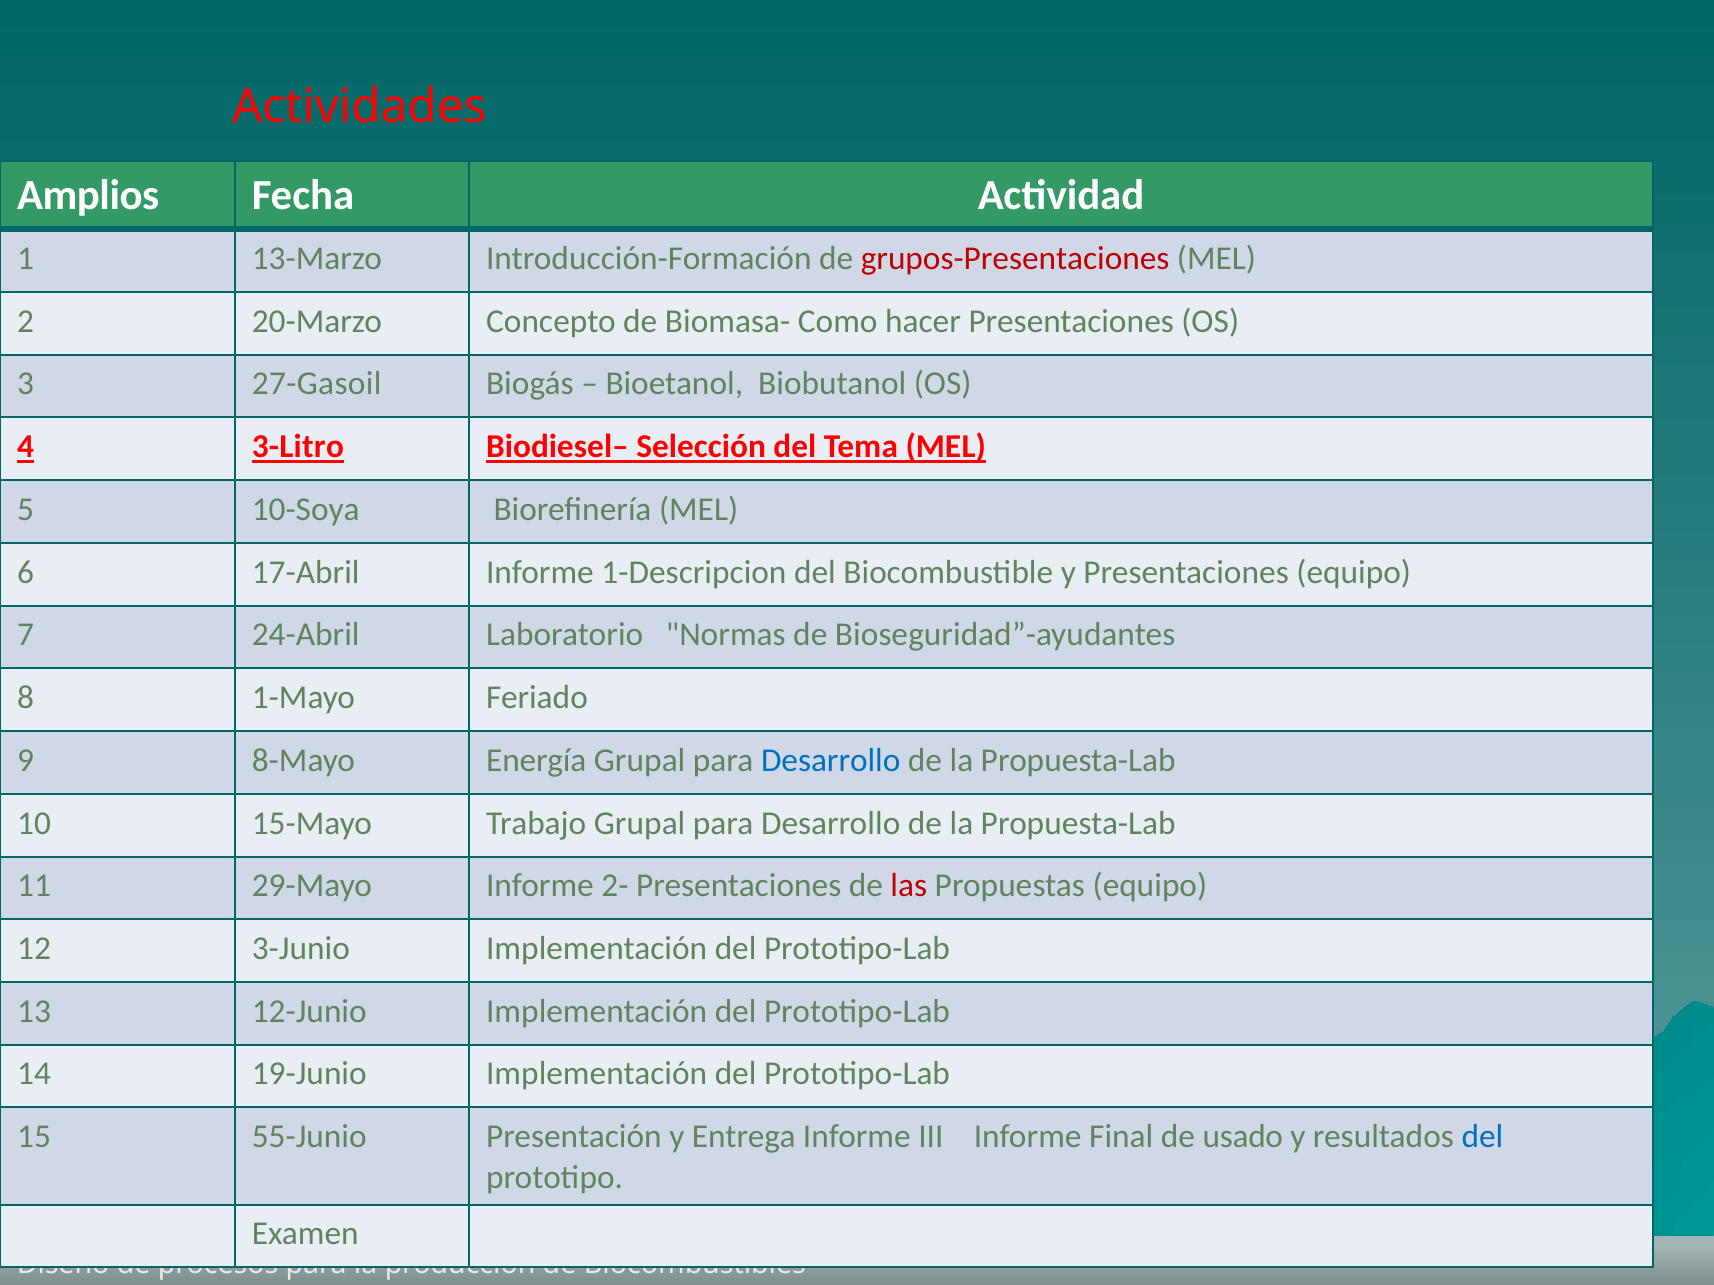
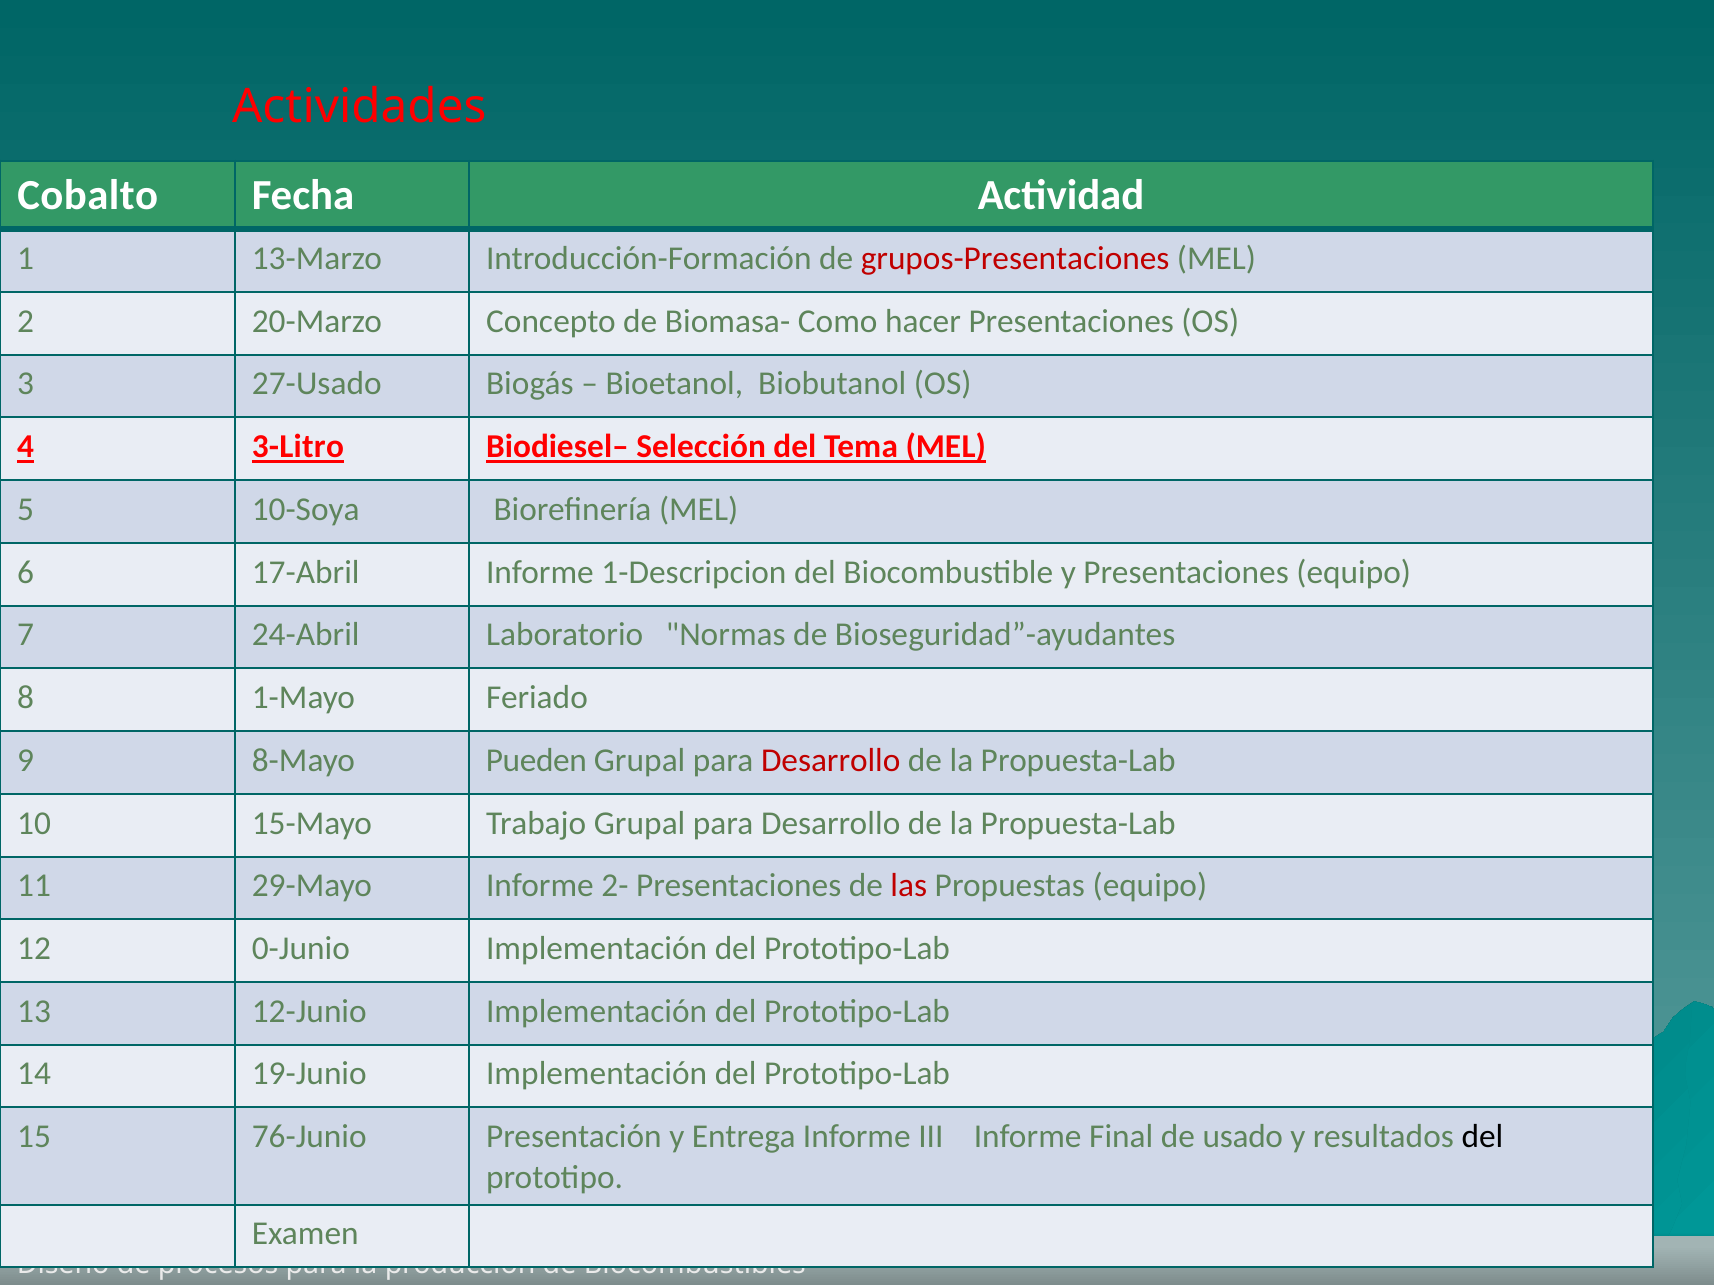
Amplios: Amplios -> Cobalto (88, 196)
27-Gasoil: 27-Gasoil -> 27-Usado (317, 384)
Energía: Energía -> Pueden (536, 761)
Desarrollo colour: blue -> red (831, 761)
3-Junio: 3-Junio -> 0-Junio (301, 949)
55-Junio: 55-Junio -> 76-Junio (309, 1137)
del colour: blue -> black (1482, 1137)
